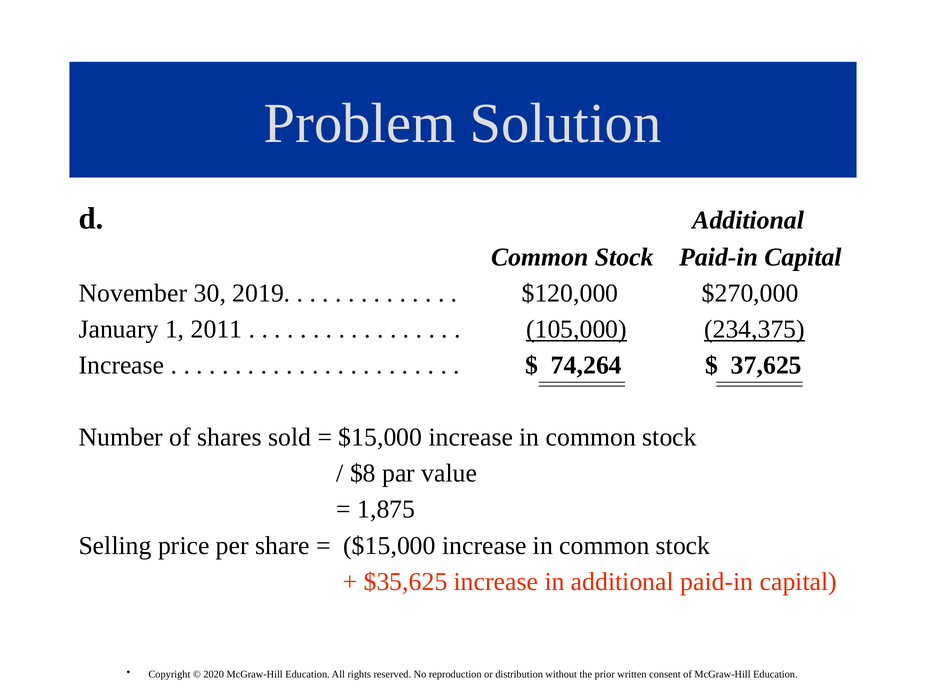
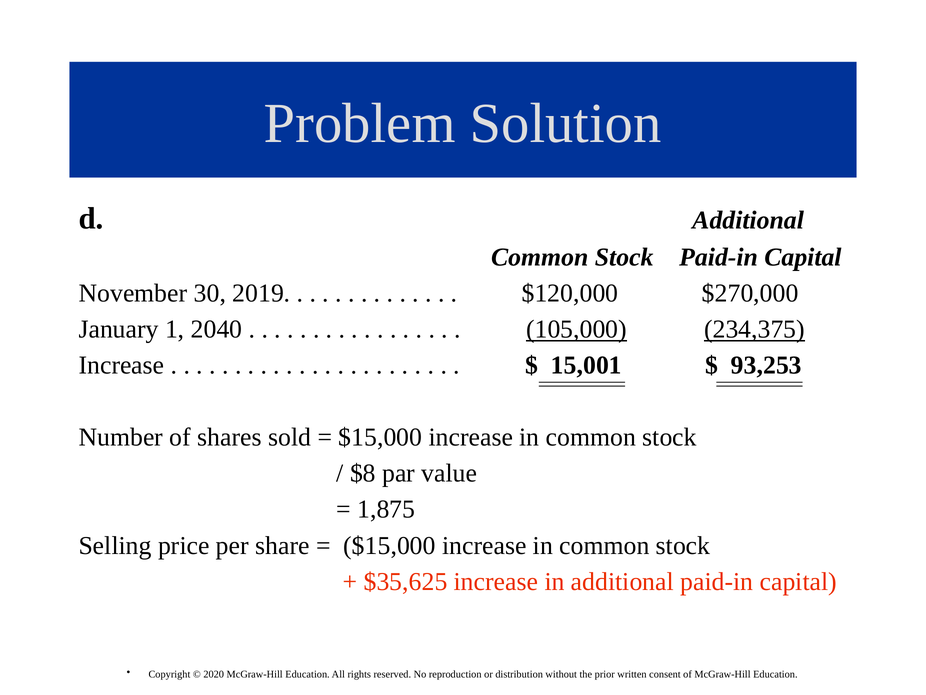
2011: 2011 -> 2040 (217, 329)
74,264: 74,264 -> 15,001 (586, 365)
37,625: 37,625 -> 93,253 (766, 365)
